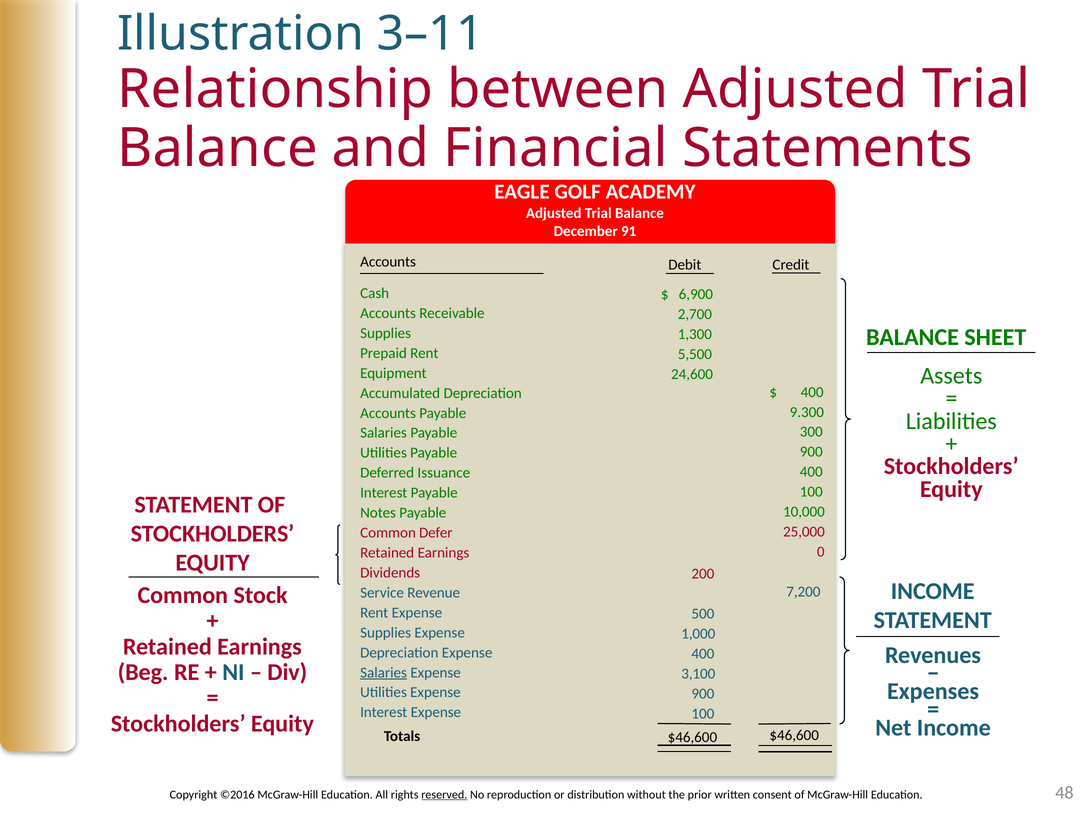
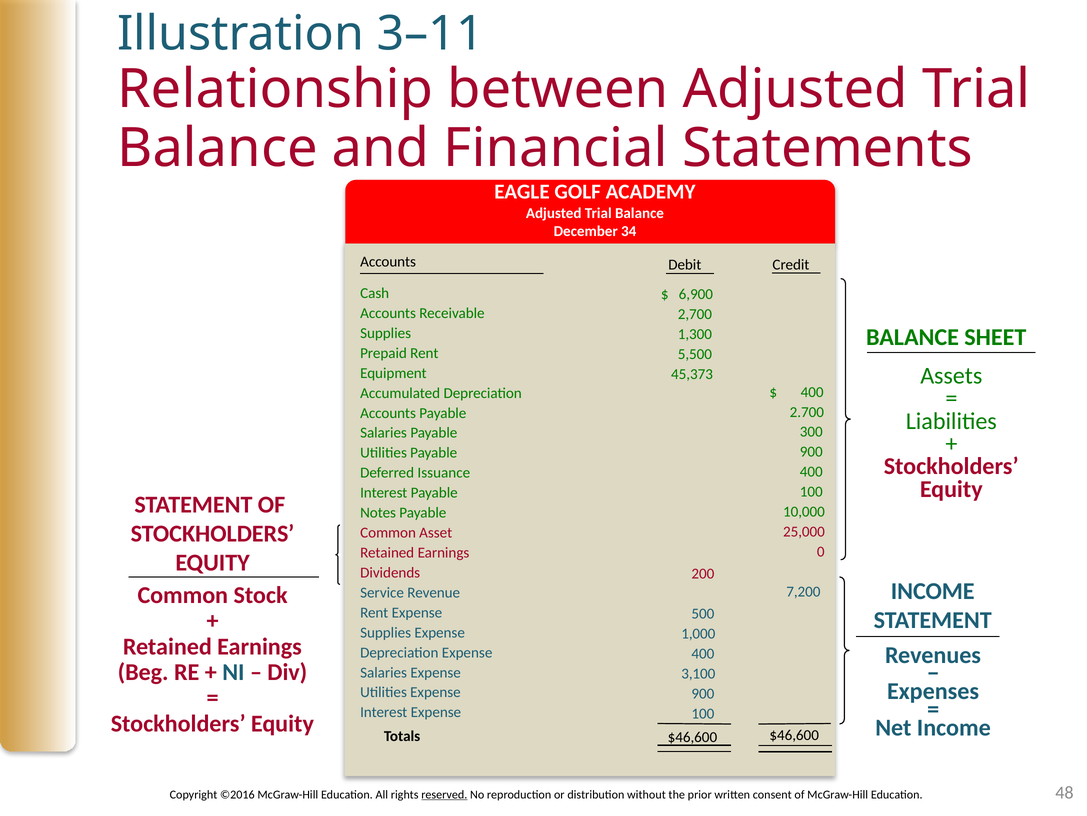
91: 91 -> 34 (629, 231)
24,600: 24,600 -> 45,373 (692, 374)
9.300: 9.300 -> 2.700 (807, 412)
Defer: Defer -> Asset (436, 532)
Salaries underline: present -> none (384, 672)
